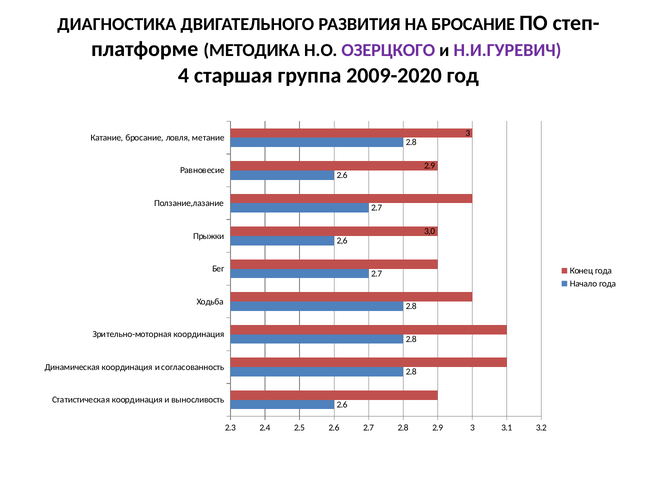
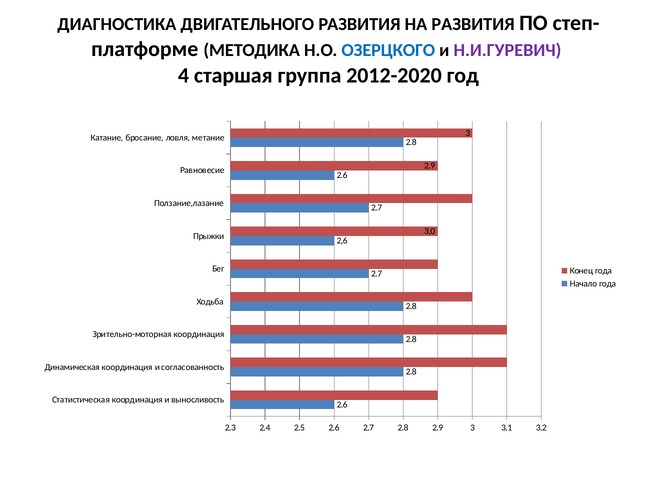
НА БРОСАНИЕ: БРОСАНИЕ -> РАЗВИТИЯ (473, 24)
ОЗЕРЦКОГО colour: purple -> blue (388, 50)
2009-2020: 2009-2020 -> 2012-2020 (394, 75)
